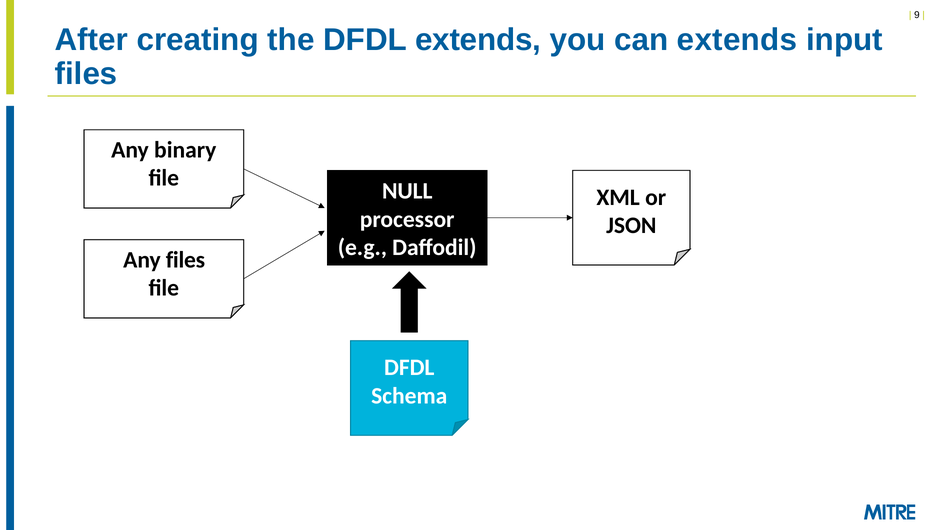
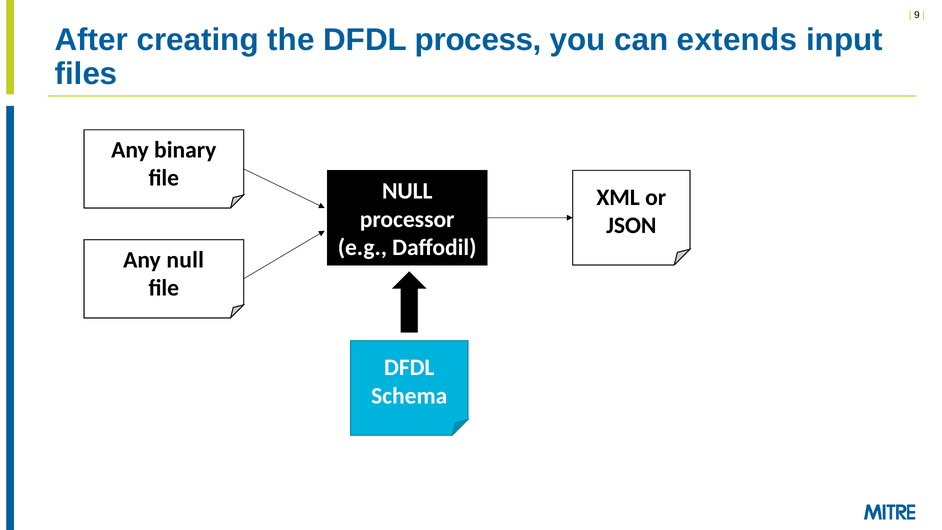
DFDL extends: extends -> process (478, 40)
Any files: files -> null (185, 260)
